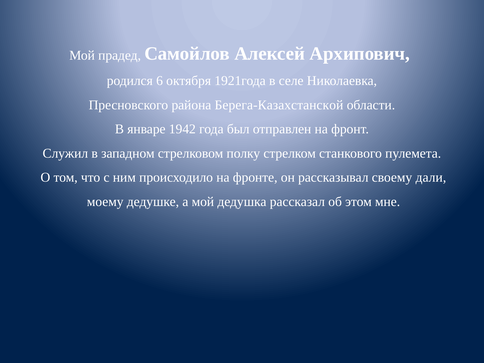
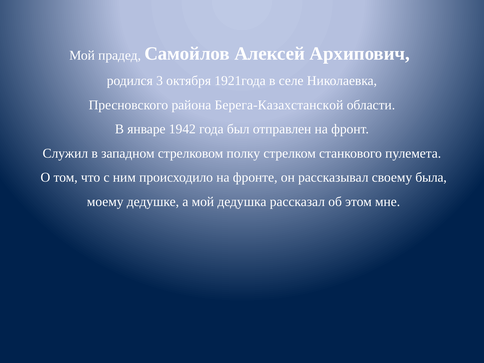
6: 6 -> 3 (160, 81)
дали: дали -> была (431, 178)
